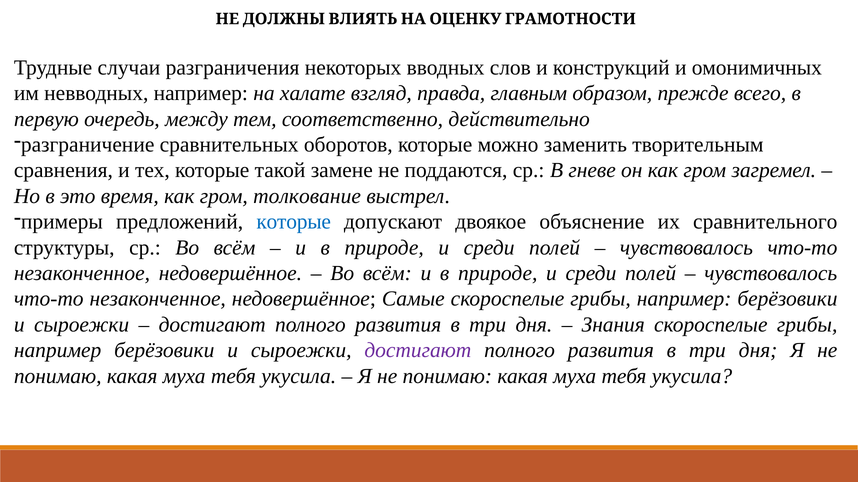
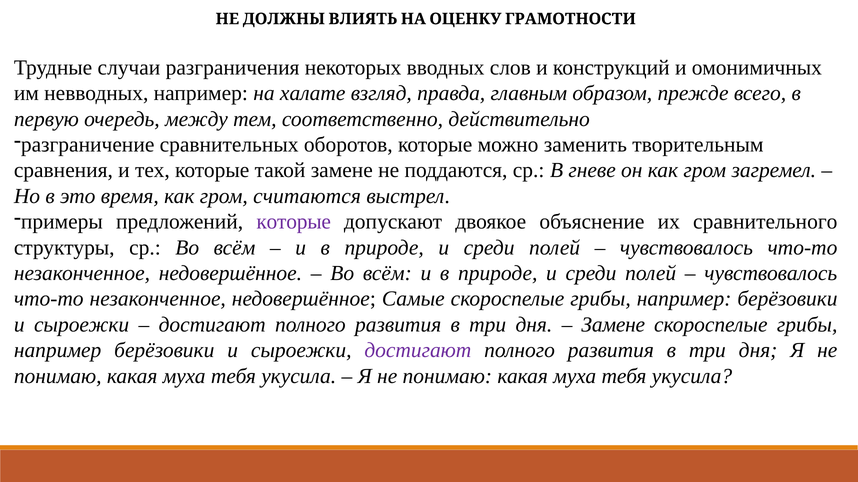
толкование: толкование -> считаются (307, 196)
которые colour: blue -> purple (294, 222)
Знания: Знания -> Замене (613, 325)
